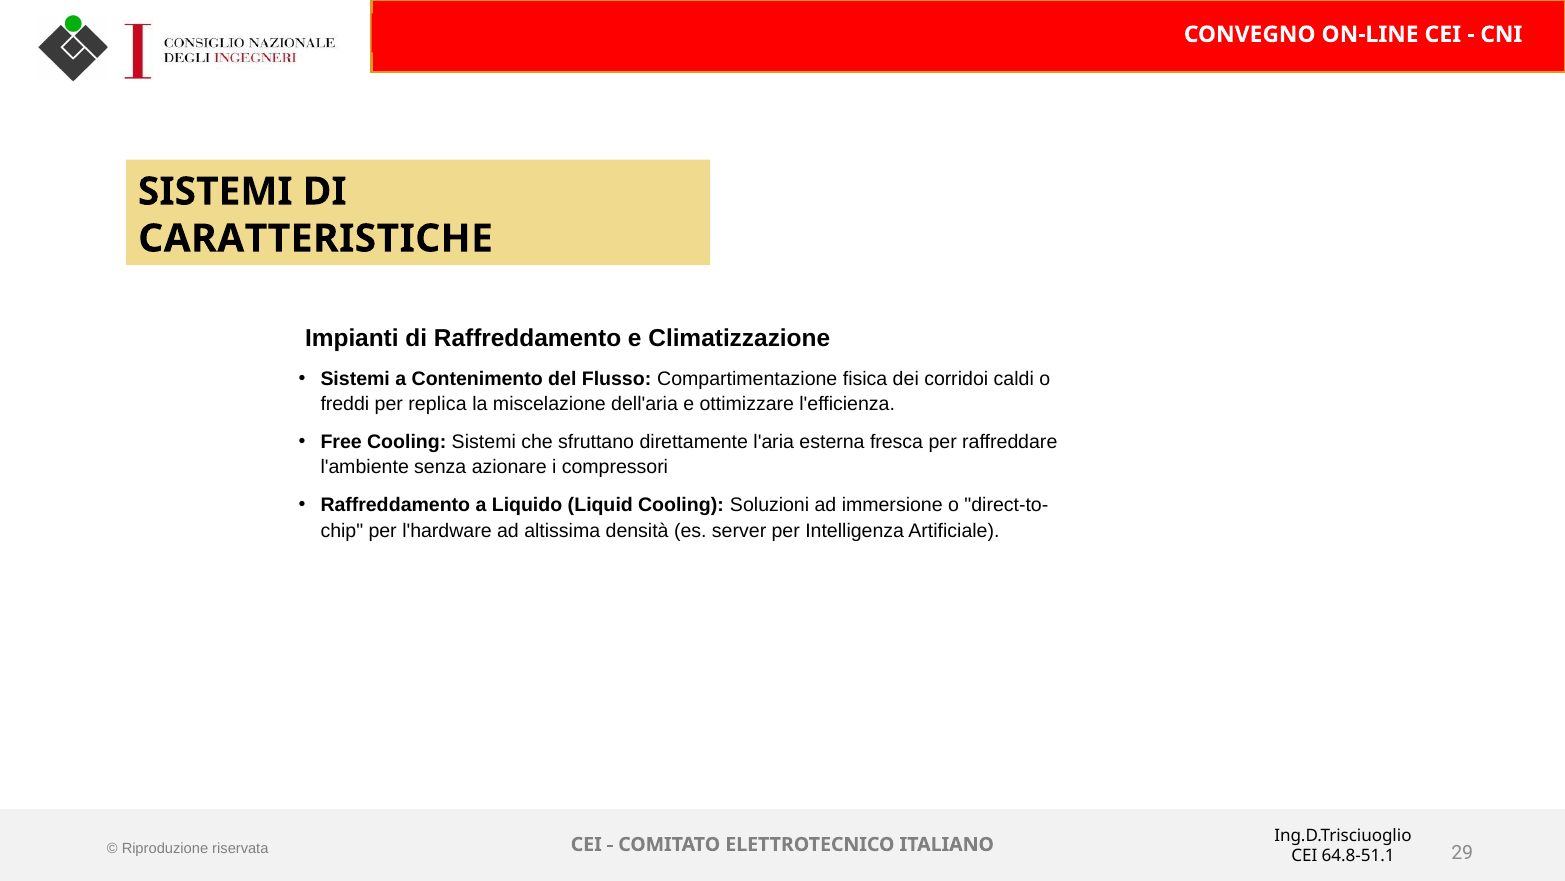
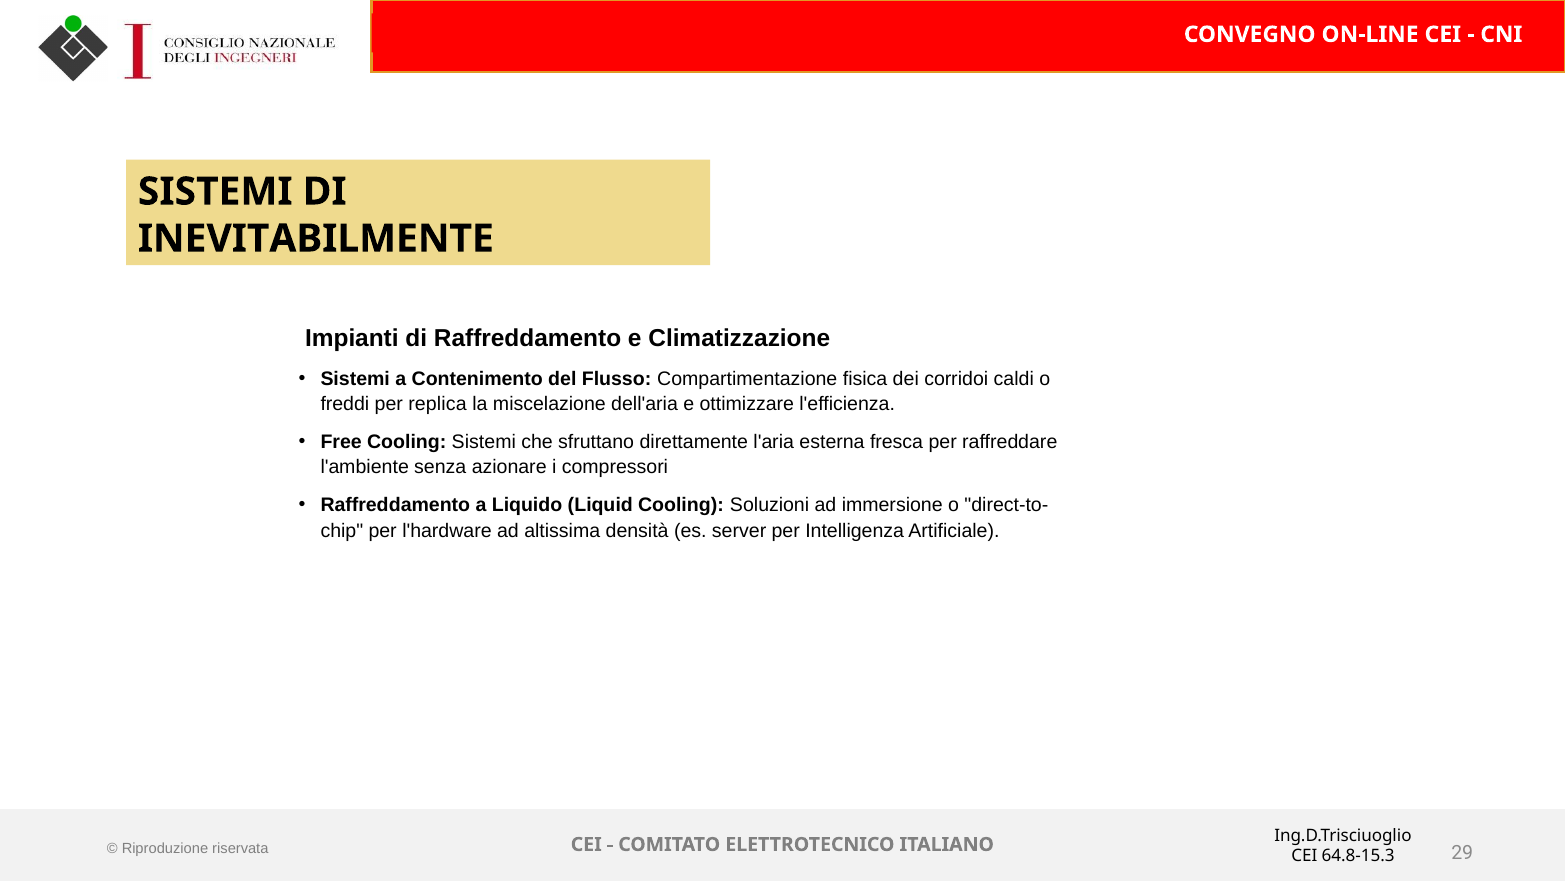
CARATTERISTICHE: CARATTERISTICHE -> INEVITABILMENTE (316, 238)
64.8-51.1: 64.8-51.1 -> 64.8-15.3 (1358, 855)
